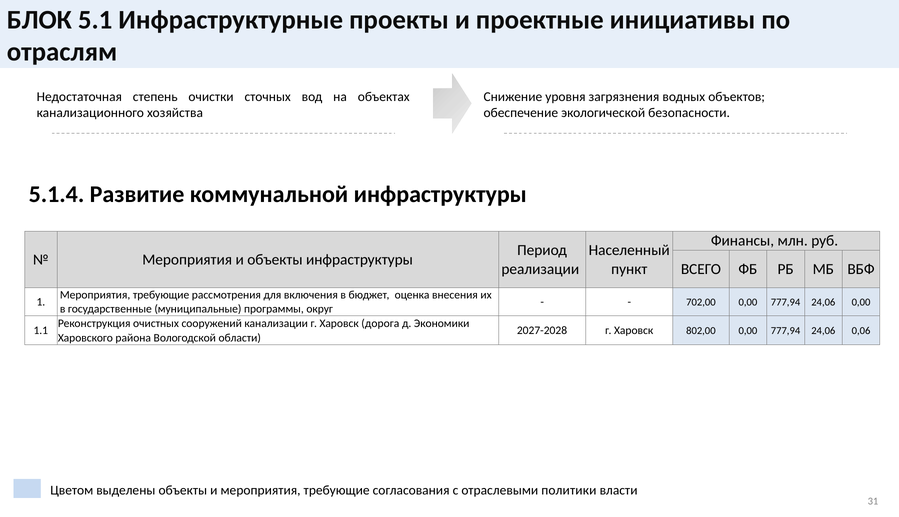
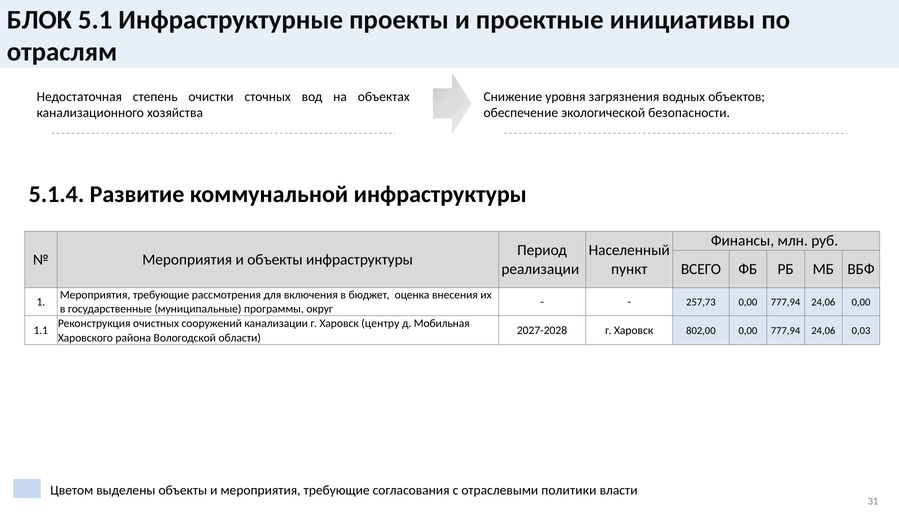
702,00: 702,00 -> 257,73 (701, 303)
дорога: дорога -> центру (380, 324)
Экономики: Экономики -> Мобильная (442, 324)
0,06: 0,06 -> 0,03 (861, 331)
